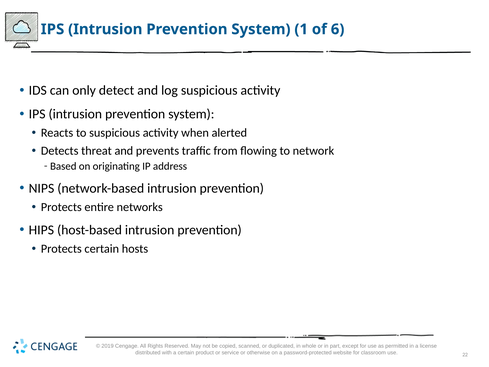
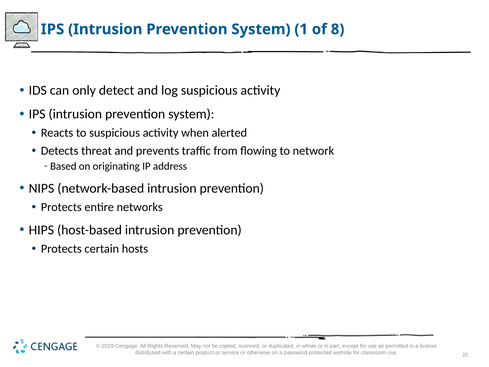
6: 6 -> 8 (338, 29)
